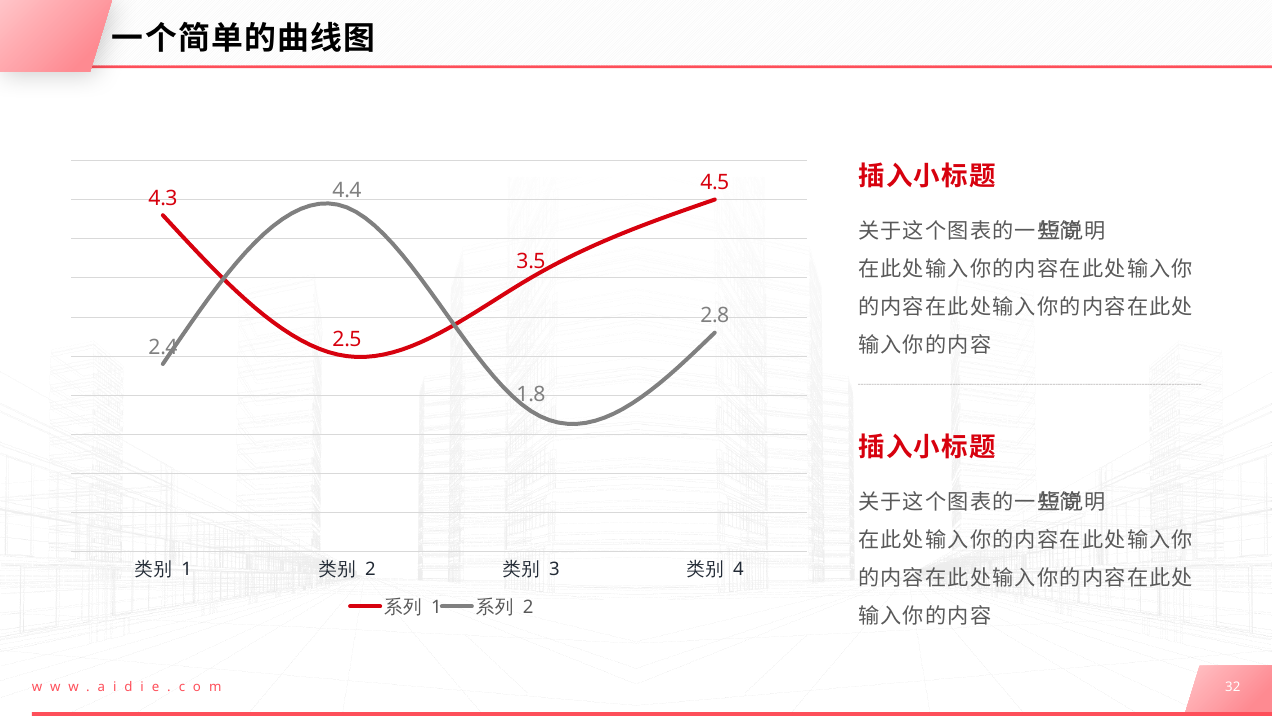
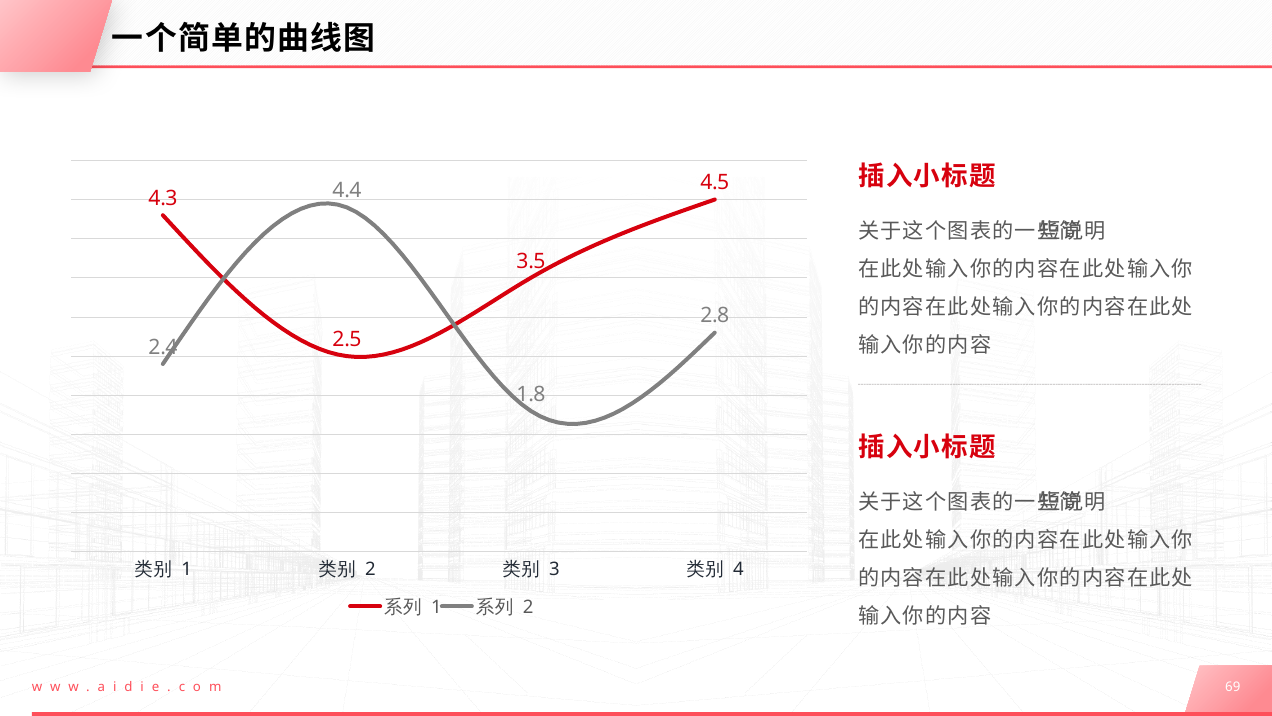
32: 32 -> 69 (1233, 686)
